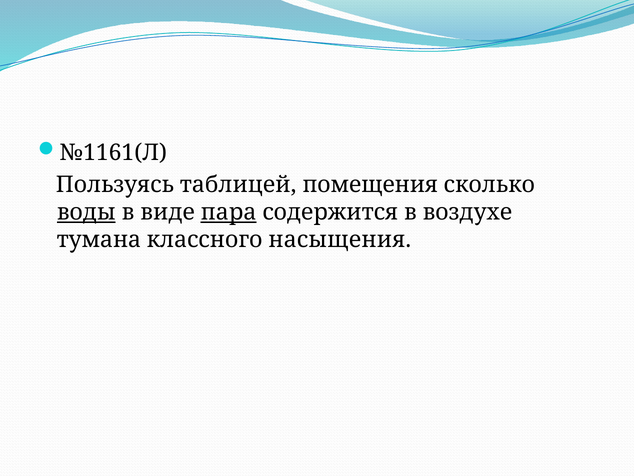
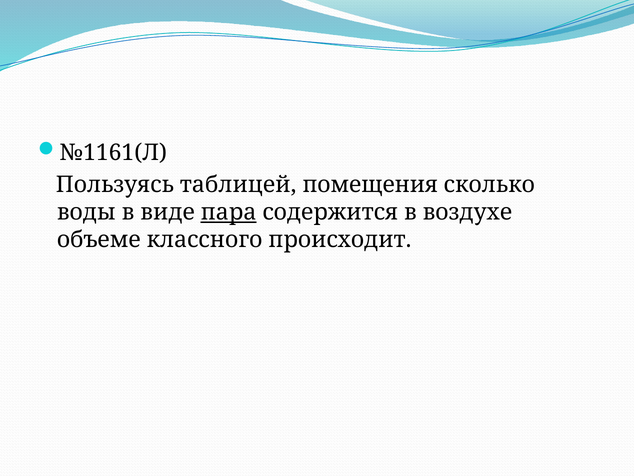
воды underline: present -> none (86, 212)
тумана: тумана -> объеме (99, 240)
насыщения: насыщения -> происходит (340, 240)
